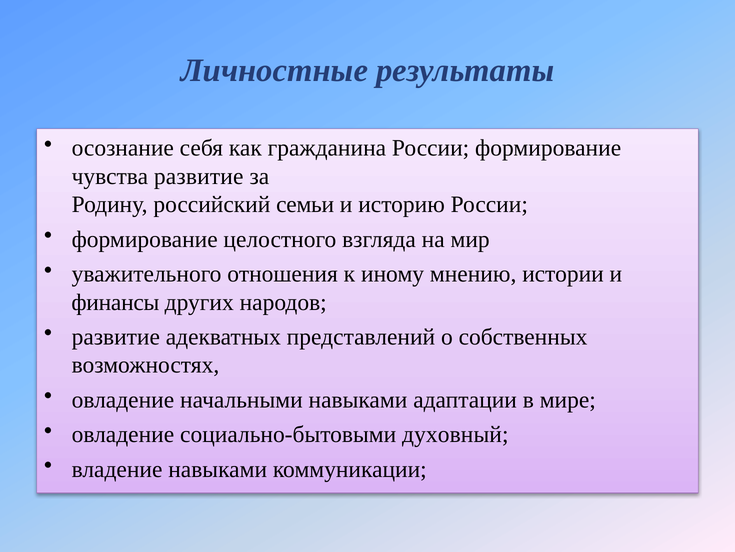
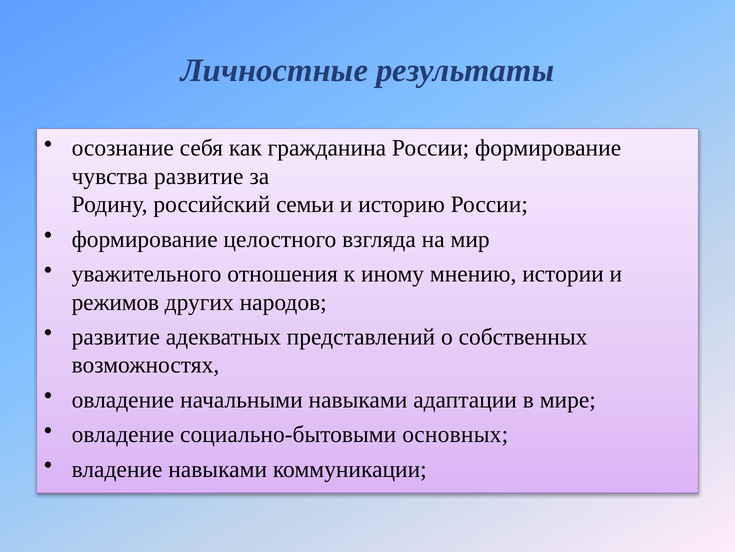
финансы: финансы -> режимов (115, 302)
духовный: духовный -> основных (455, 434)
